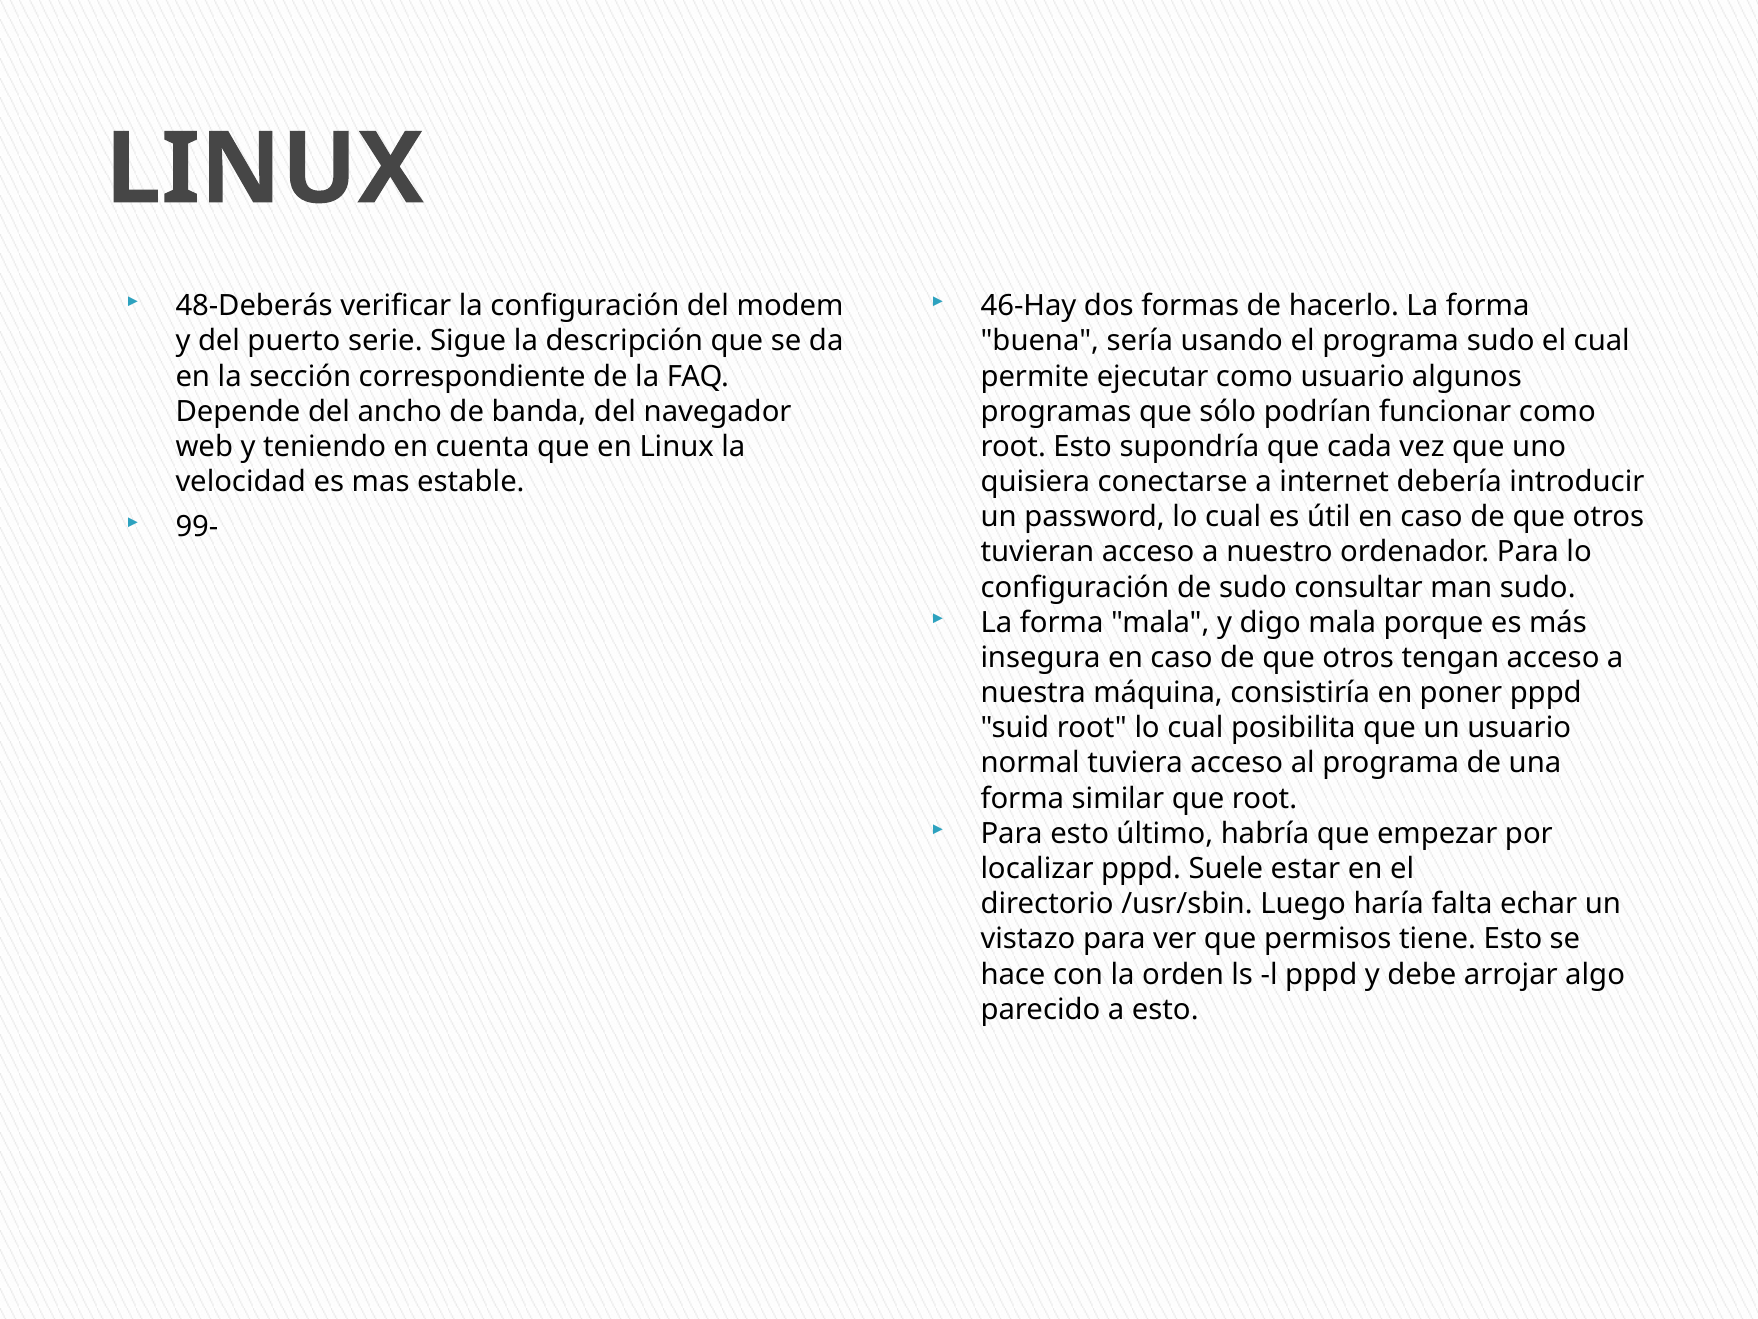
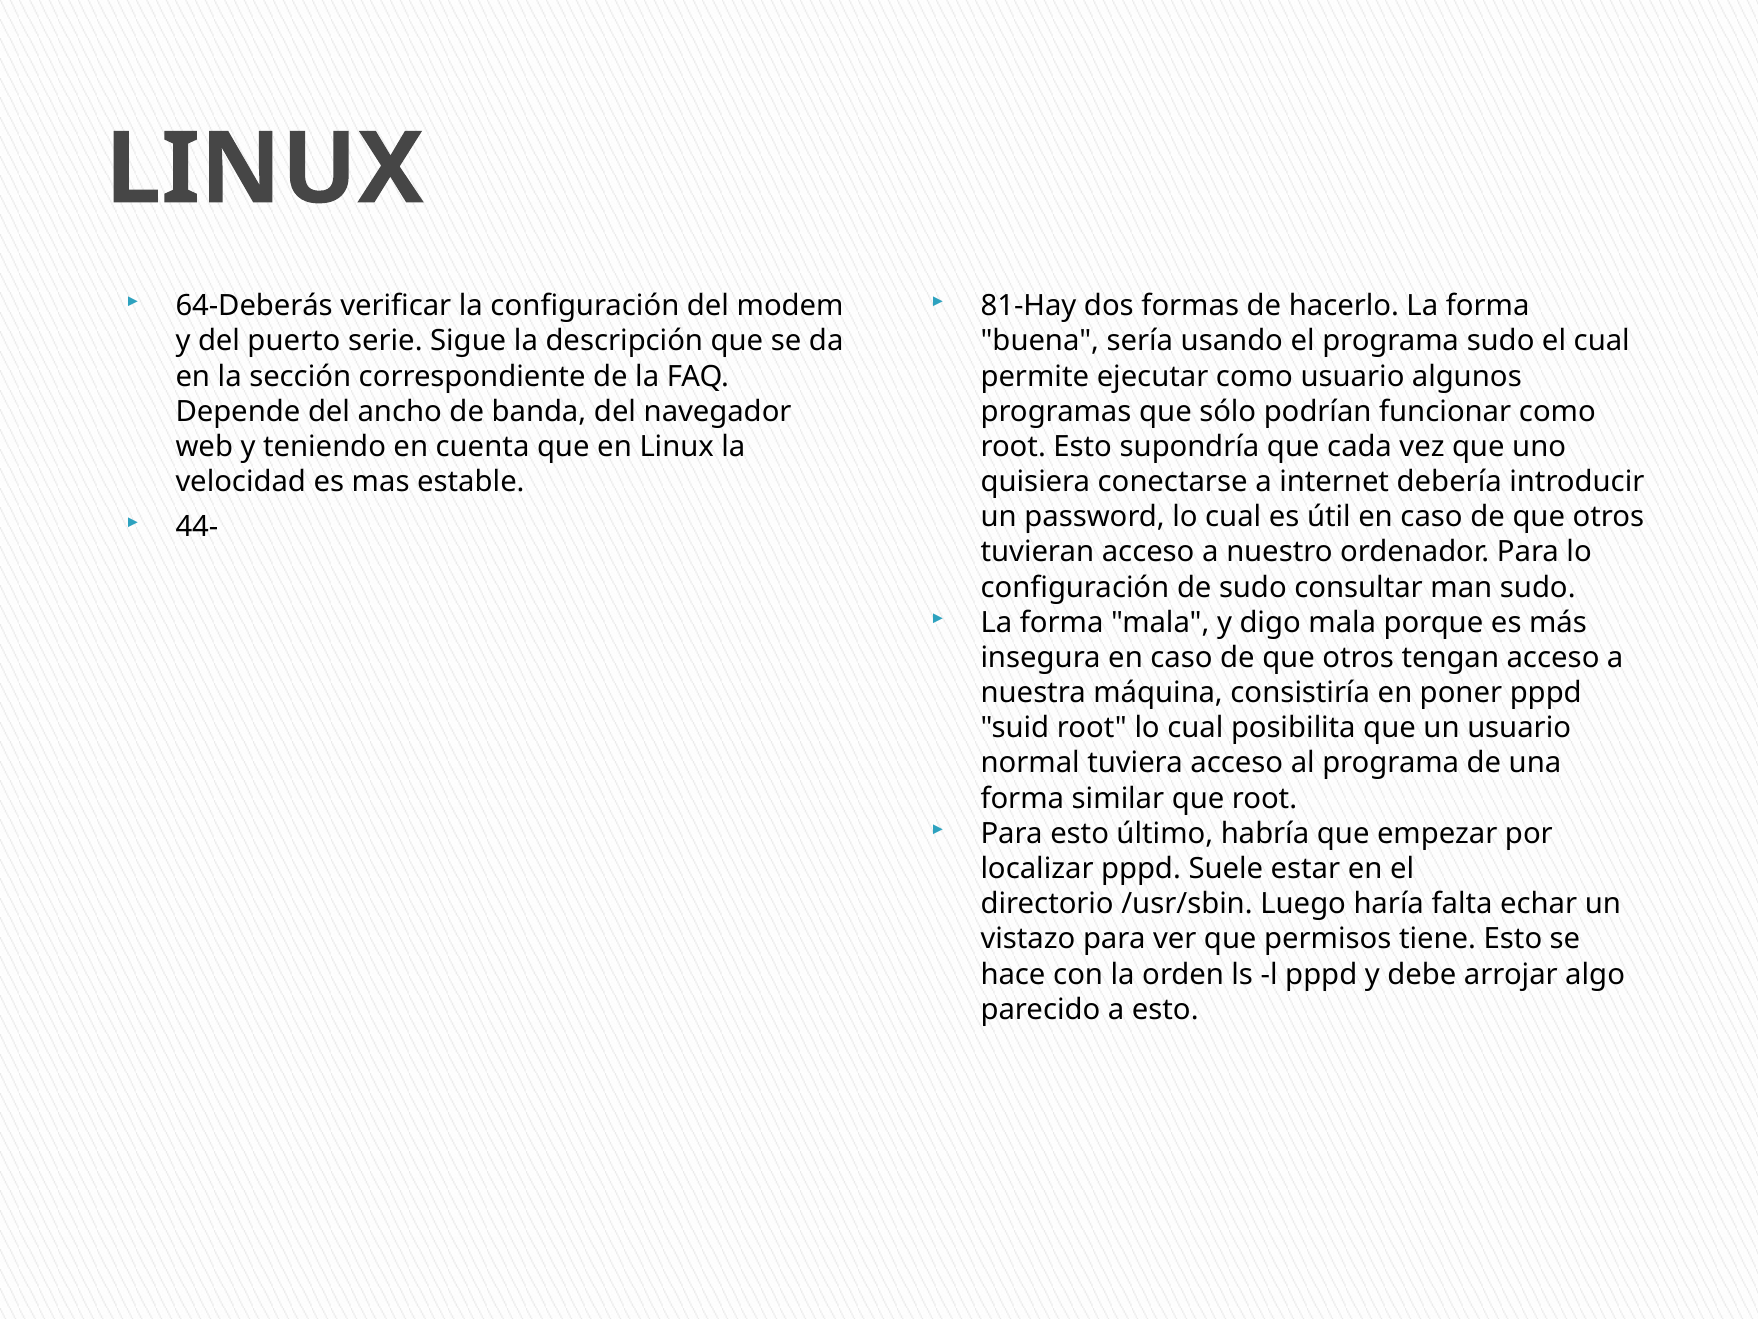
48-Deberás: 48-Deberás -> 64-Deberás (254, 306)
46-Hay: 46-Hay -> 81-Hay (1029, 306)
99-: 99- -> 44- (197, 527)
